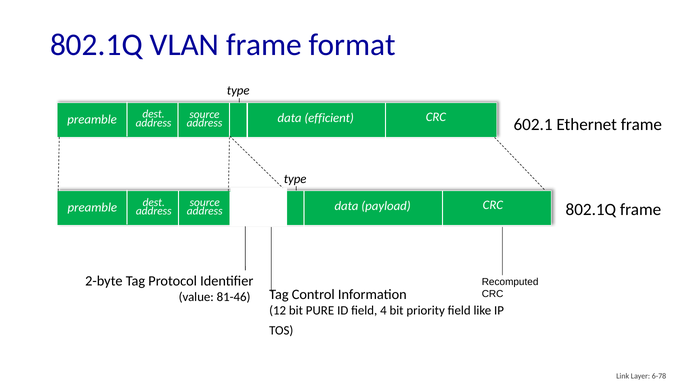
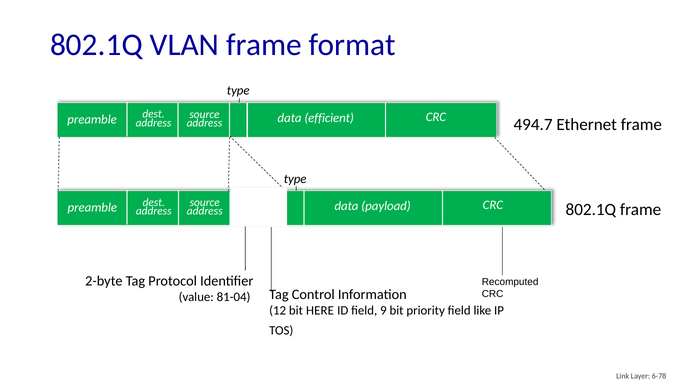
602.1: 602.1 -> 494.7 (533, 124)
81-46: 81-46 -> 81-04 (234, 296)
PURE: PURE -> HERE (320, 310)
4: 4 -> 9 (383, 310)
